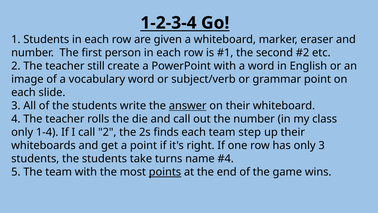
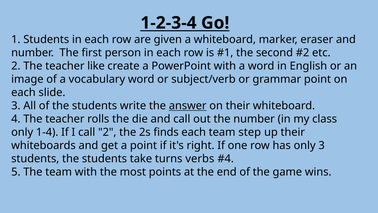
still: still -> like (96, 66)
name: name -> verbs (200, 159)
points underline: present -> none (165, 172)
